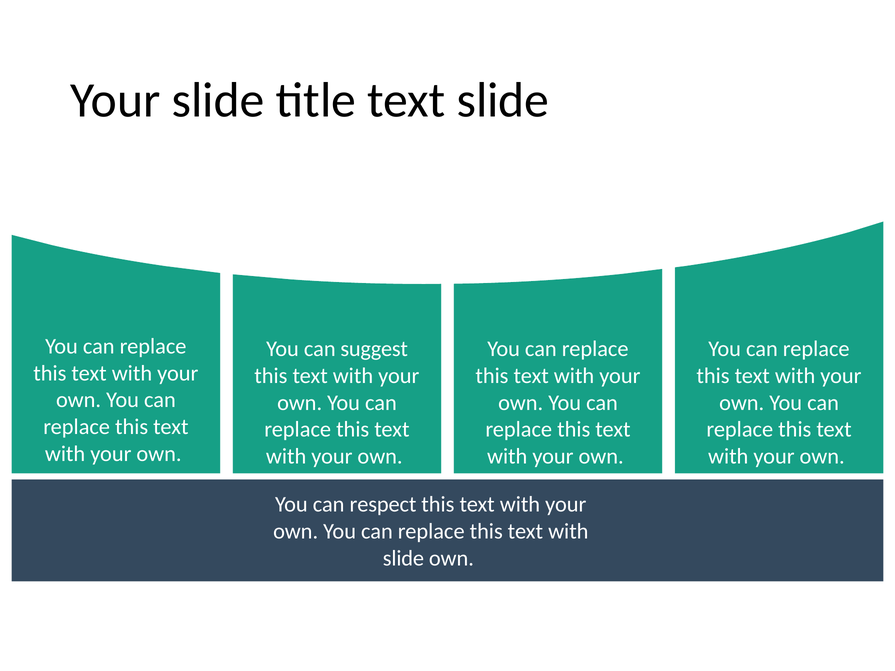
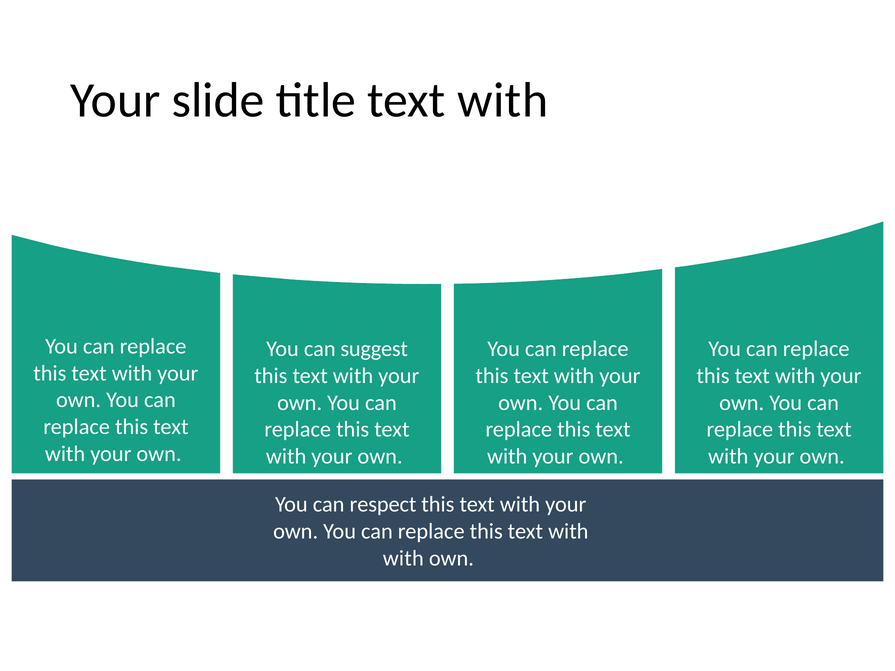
title text slide: slide -> with (503, 100)
slide: slide -> with (403, 558)
